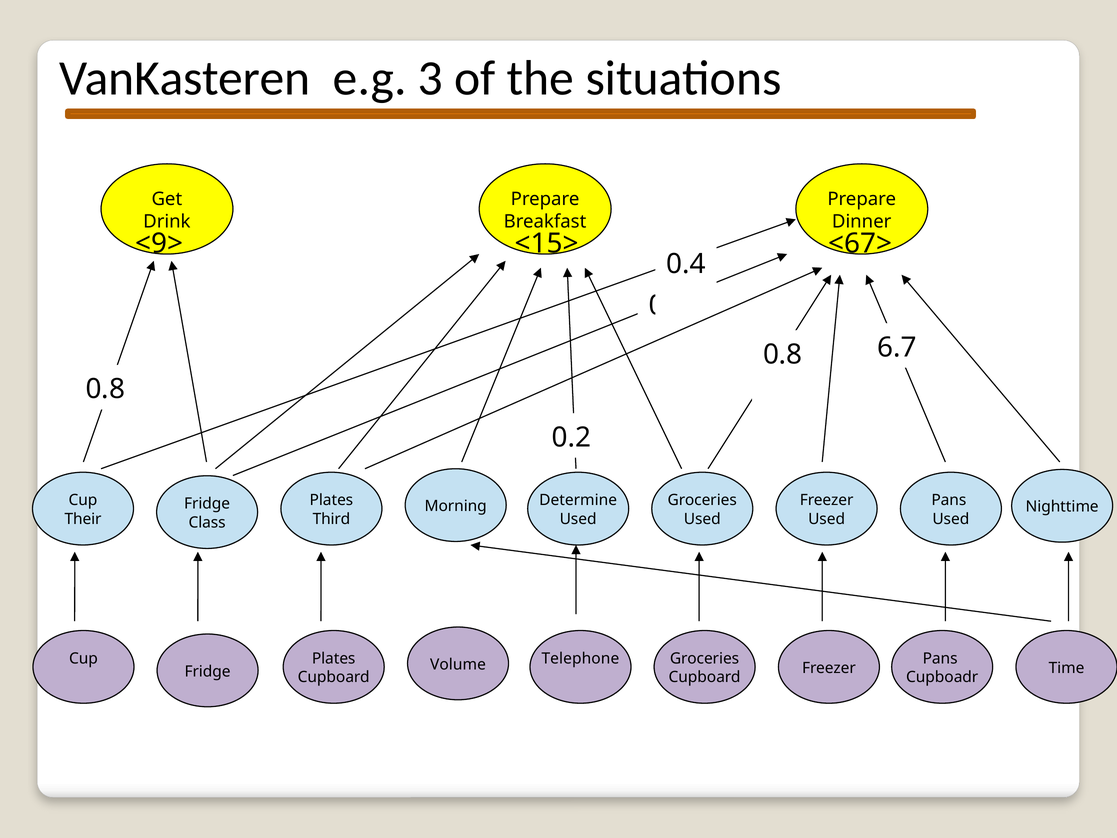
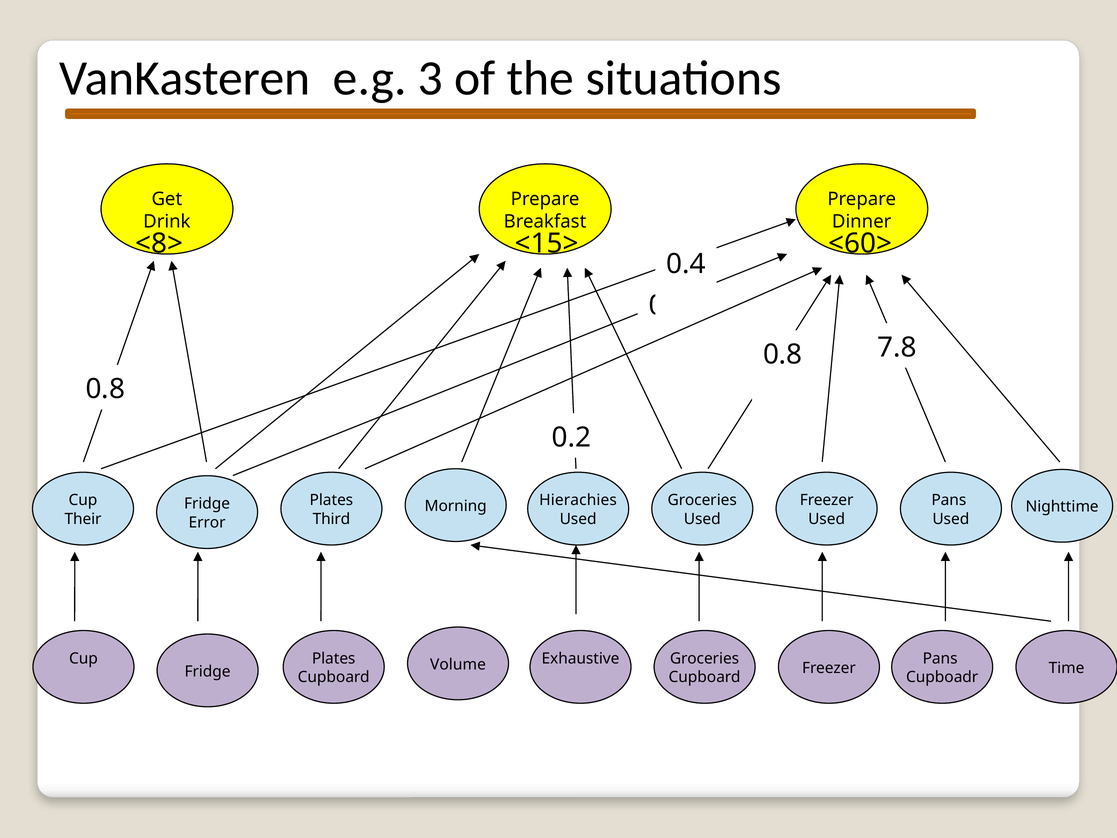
<9>: <9> -> <8> (159, 243)
<67>: <67> -> <60> (860, 243)
6.7: 6.7 -> 7.8 (897, 347)
Determine: Determine -> Hierachies (578, 500)
Class: Class -> Error (207, 522)
Telephone: Telephone -> Exhaustive (580, 658)
